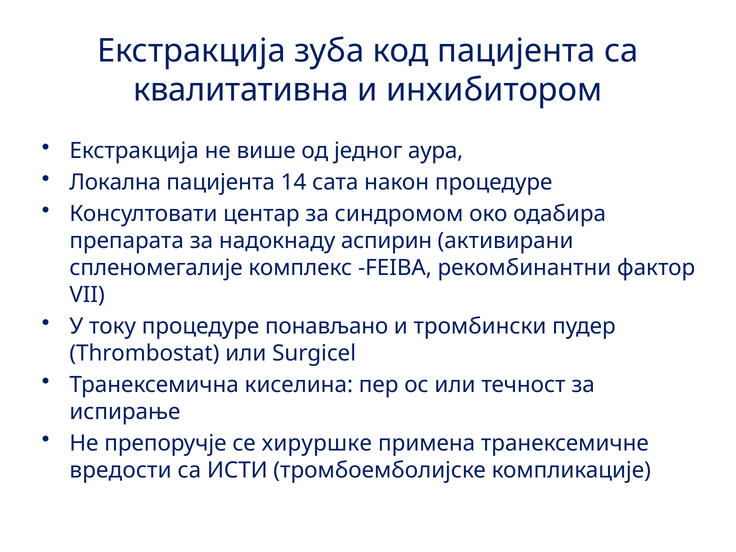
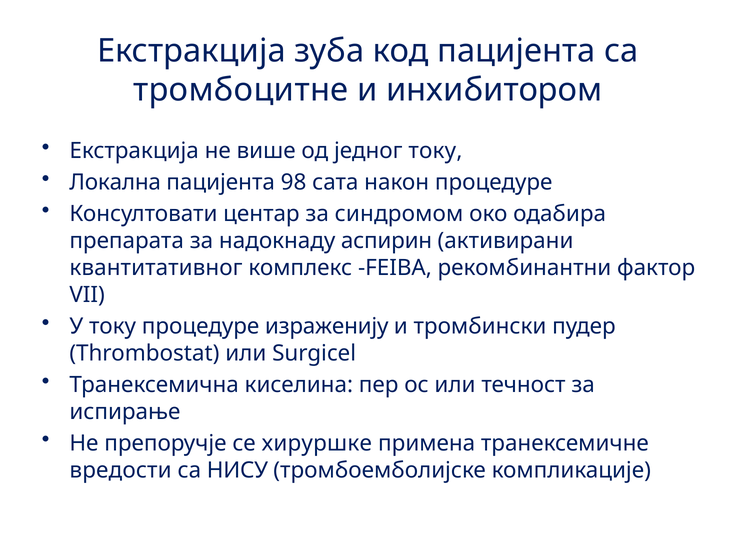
квалитативна: квалитативна -> тромбоцитне (241, 90)
једног аура: аура -> току (435, 151)
14: 14 -> 98 (294, 182)
спленомегалије: спленомегалије -> квантитативног (156, 268)
понављано: понављано -> израженију (327, 326)
ИСТИ: ИСТИ -> НИСУ (237, 470)
